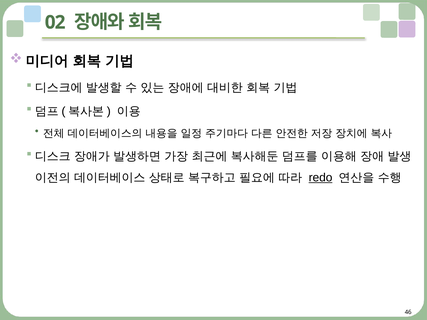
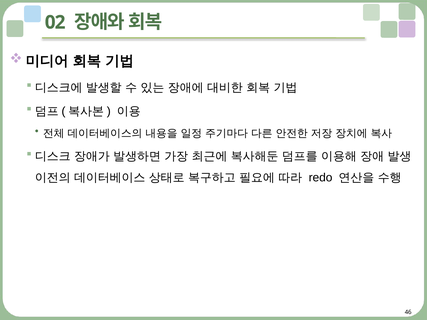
redo underline: present -> none (321, 178)
